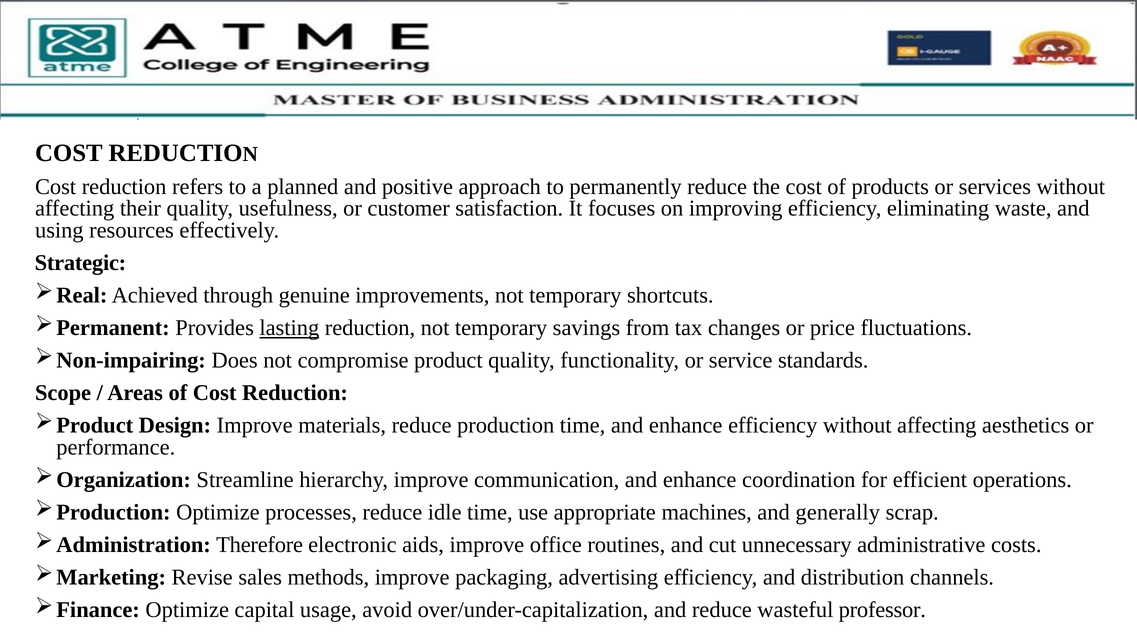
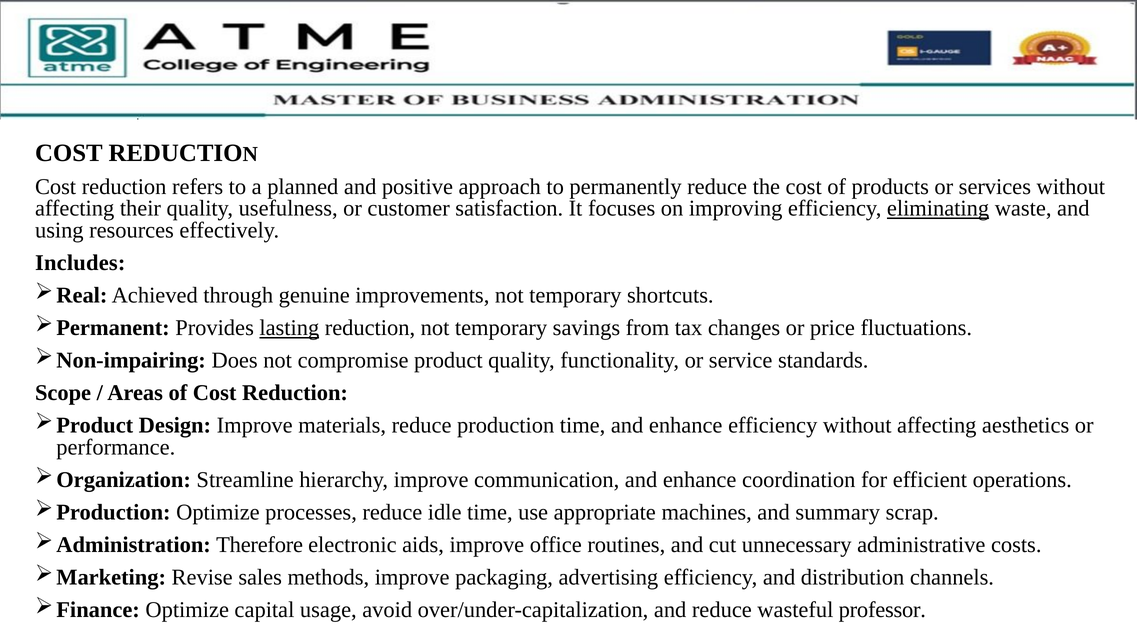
eliminating underline: none -> present (938, 208)
Strategic: Strategic -> Includes (80, 263)
generally: generally -> summary (838, 512)
